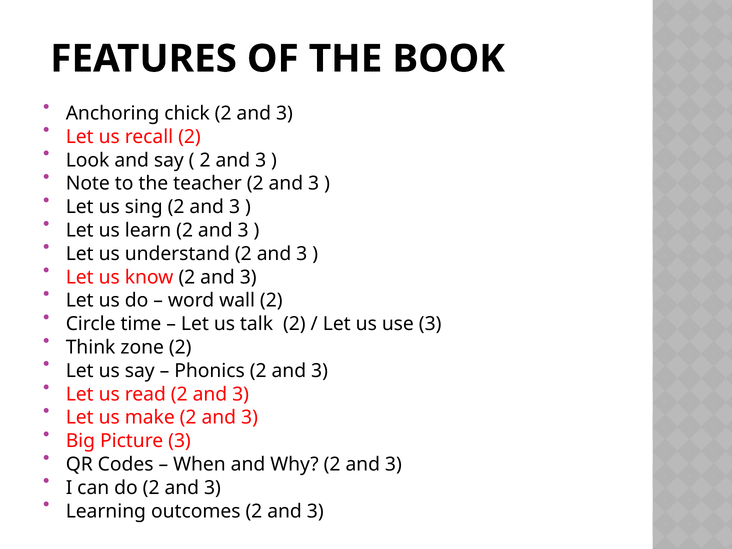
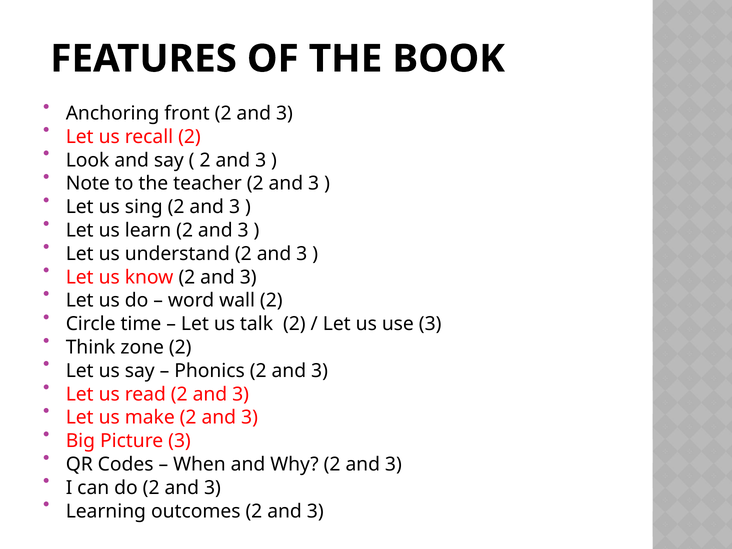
chick: chick -> front (187, 113)
